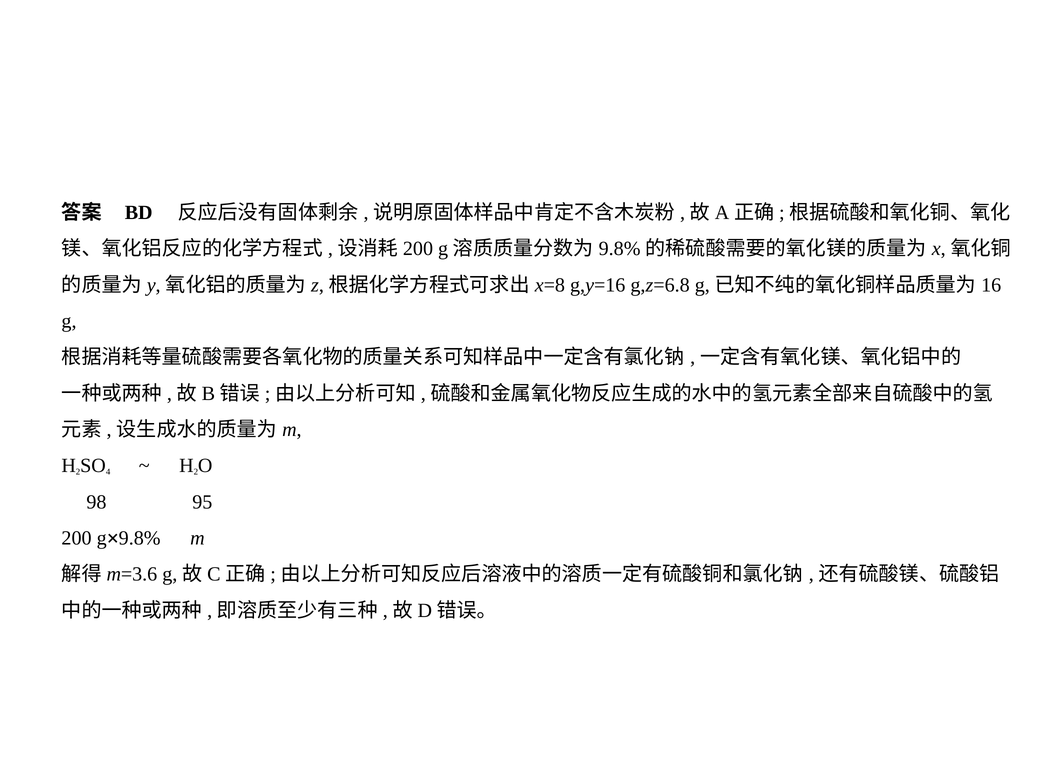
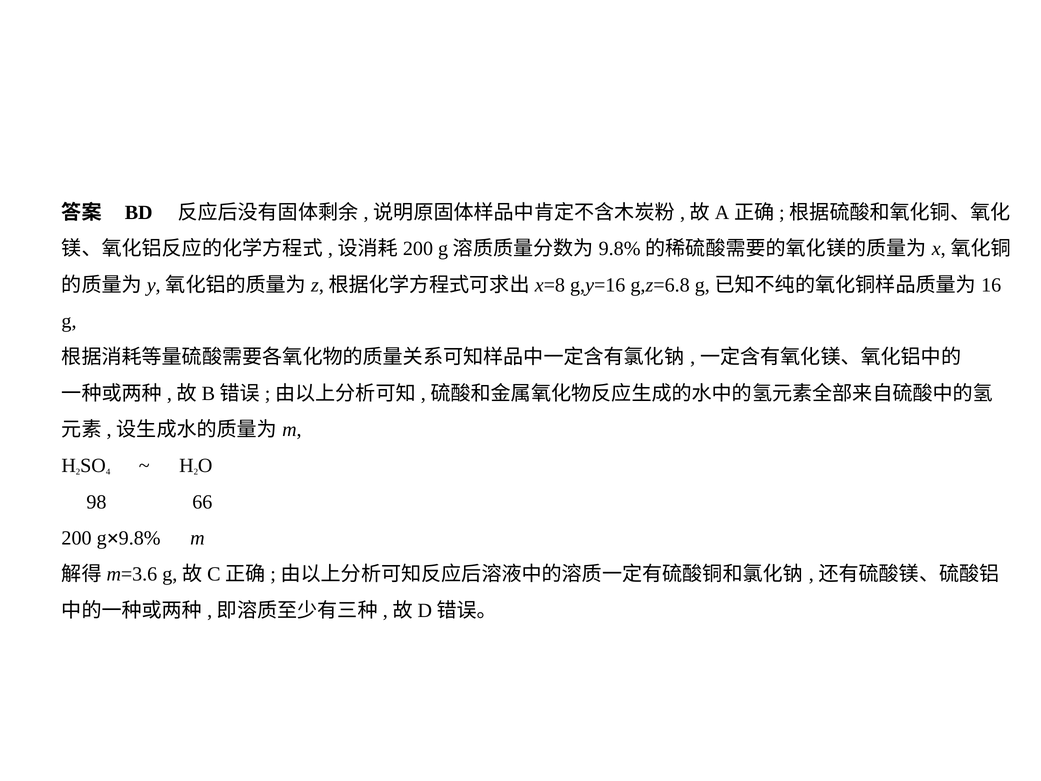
95: 95 -> 66 (202, 502)
